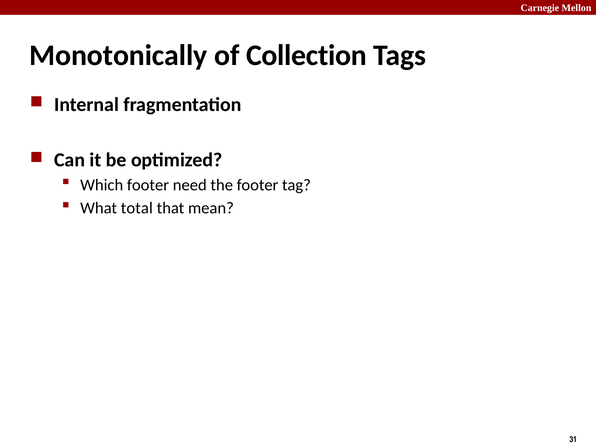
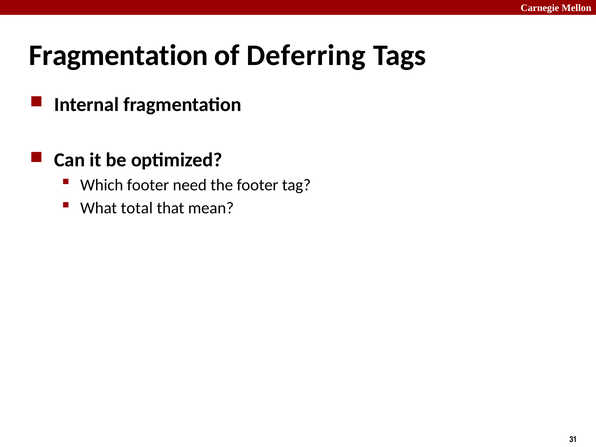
Monotonically: Monotonically -> Fragmentation (118, 55)
Collection: Collection -> Deferring (306, 55)
